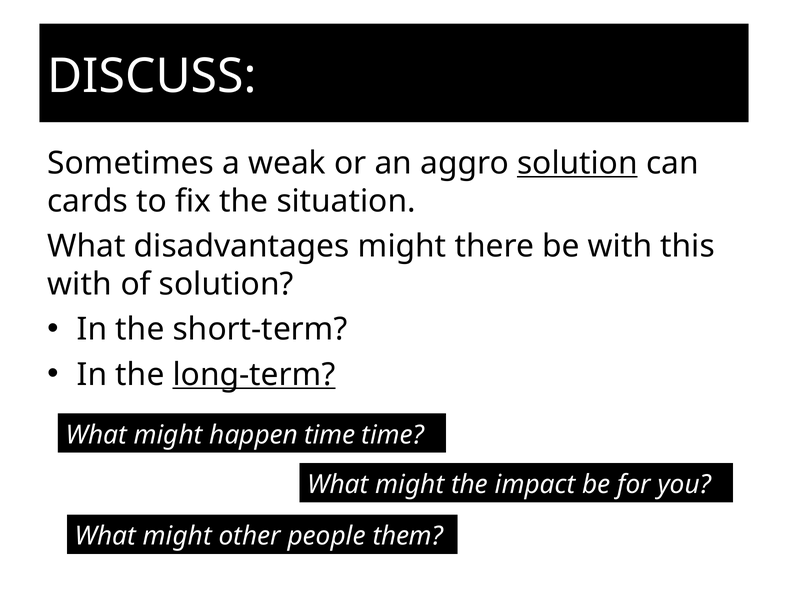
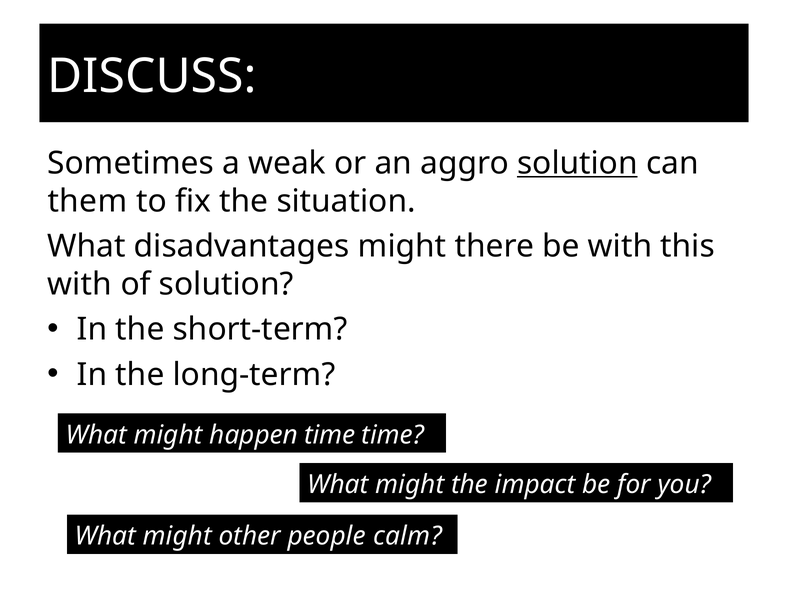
cards: cards -> them (87, 201)
long-term underline: present -> none (254, 375)
them: them -> calm (408, 536)
